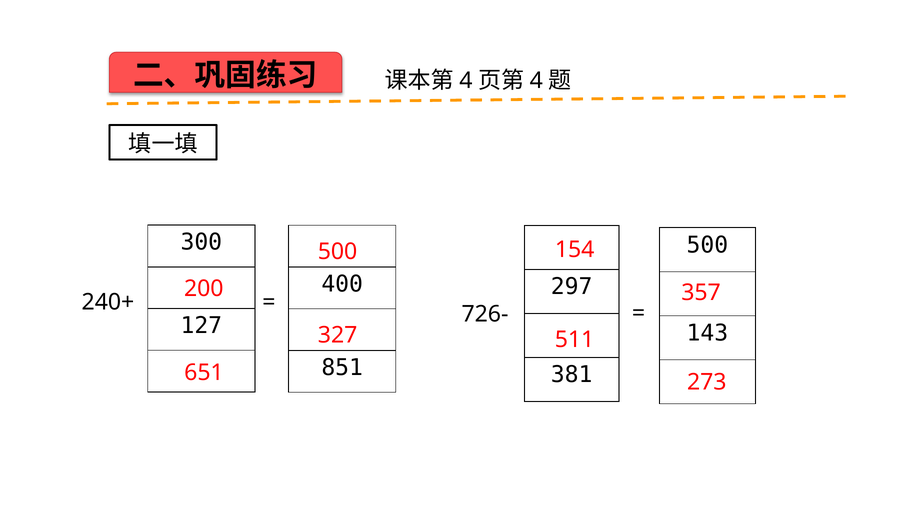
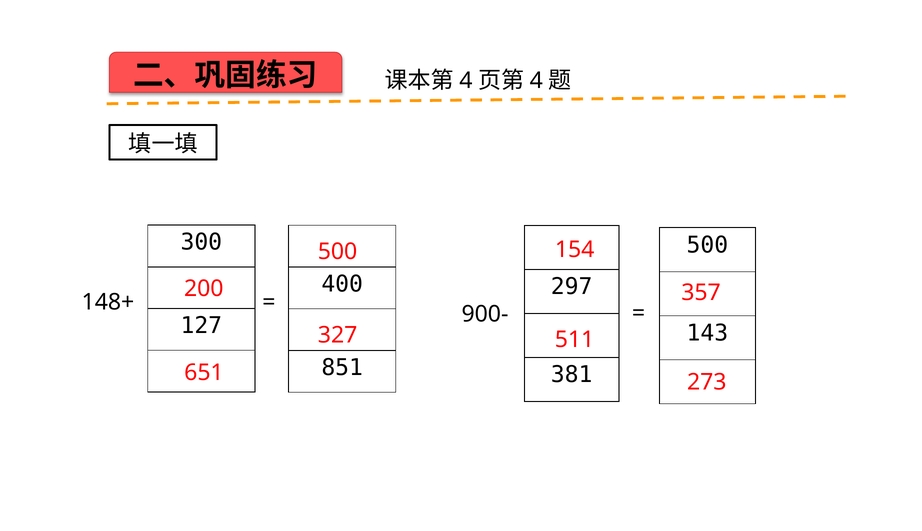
240+: 240+ -> 148+ (108, 302)
726-: 726- -> 900- (485, 314)
